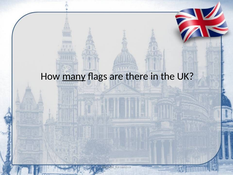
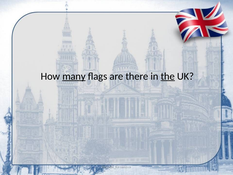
the underline: none -> present (168, 76)
